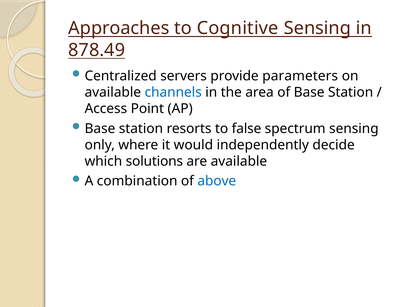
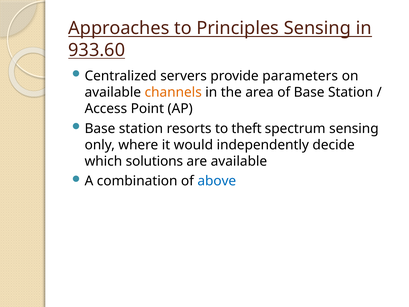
Cognitive: Cognitive -> Principles (238, 28)
878.49: 878.49 -> 933.60 (97, 50)
channels colour: blue -> orange (173, 92)
false: false -> theft (247, 128)
